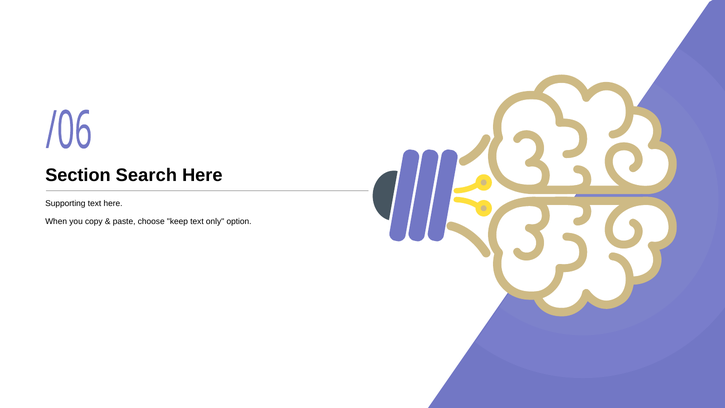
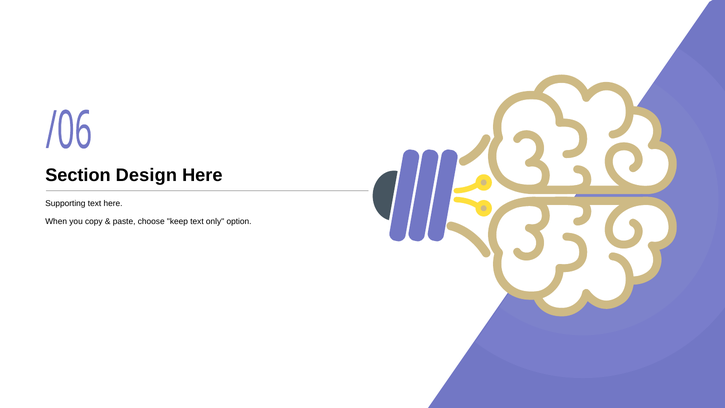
Search: Search -> Design (146, 175)
